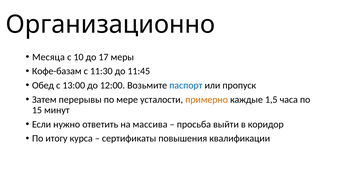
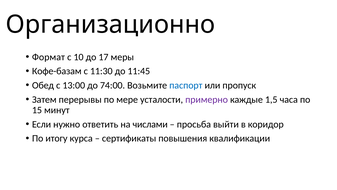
Месяца: Месяца -> Формат (48, 57)
12:00: 12:00 -> 74:00 (113, 85)
примерно colour: orange -> purple (207, 99)
массива: массива -> числами (150, 124)
